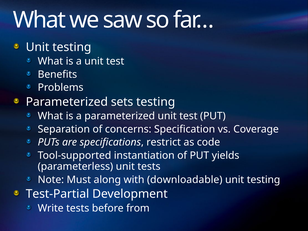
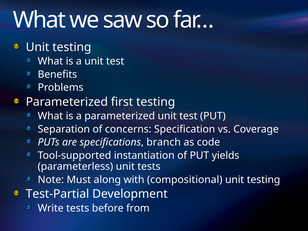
sets: sets -> first (122, 102)
restrict: restrict -> branch (164, 142)
downloadable: downloadable -> compositional (185, 180)
